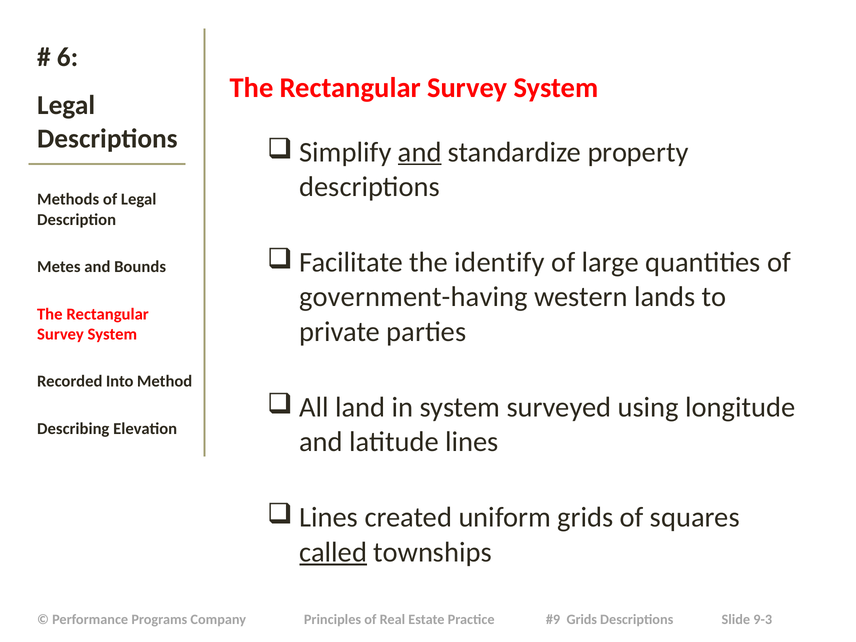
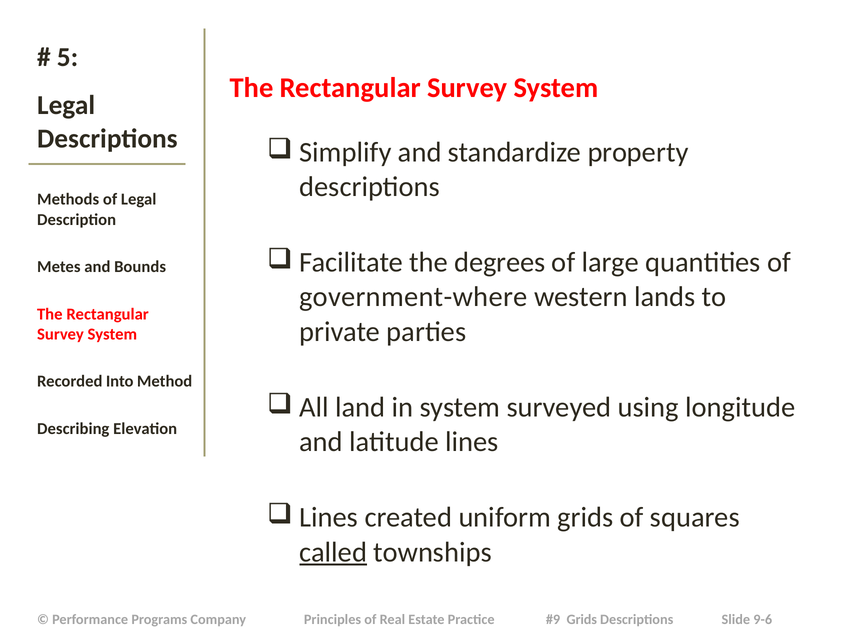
6: 6 -> 5 (68, 57)
and underline: present -> none (420, 152)
identify: identify -> degrees (500, 262)
government-having: government-having -> government-where (413, 297)
9-3: 9-3 -> 9-6 (763, 619)
